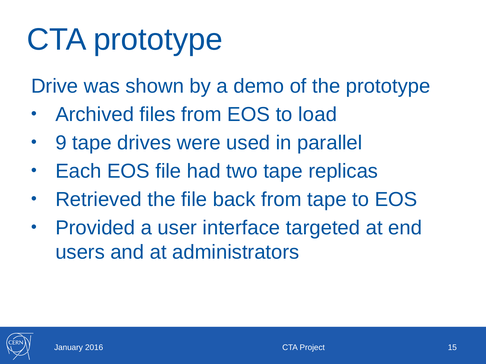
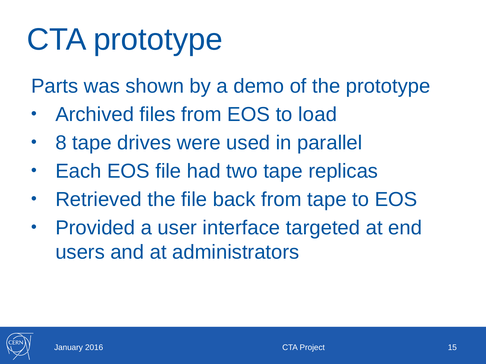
Drive: Drive -> Parts (55, 86)
9: 9 -> 8 (61, 143)
